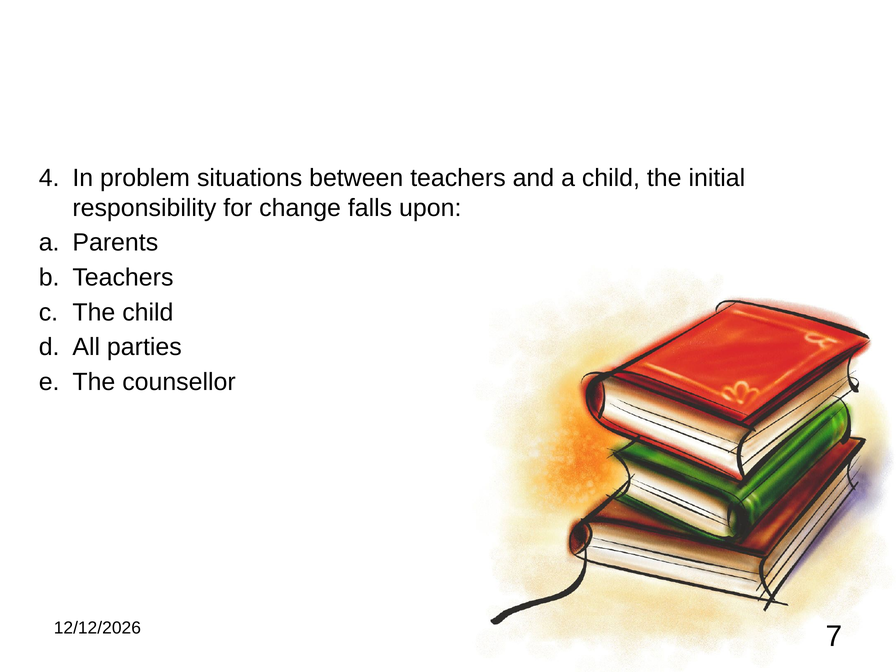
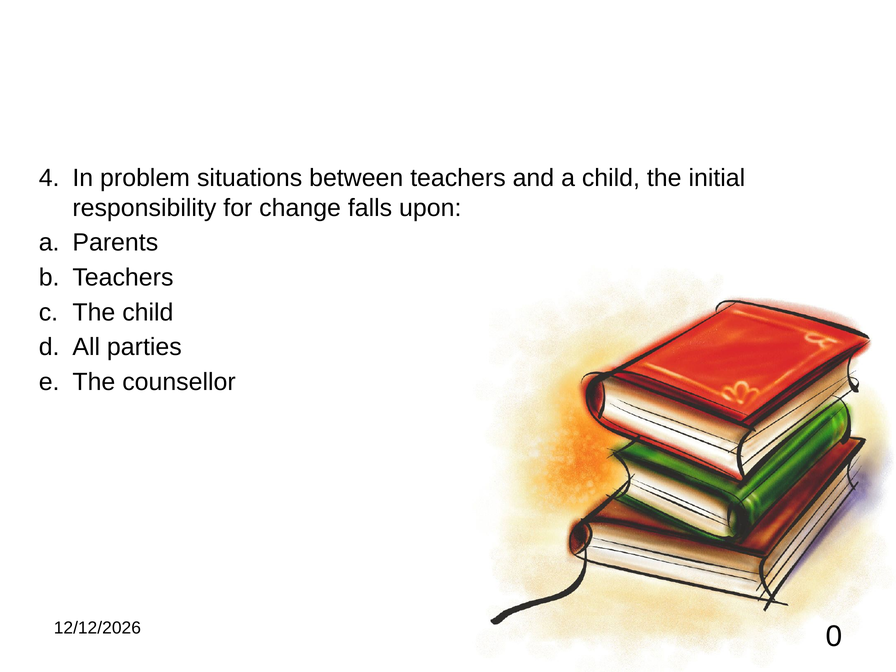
7: 7 -> 0 (834, 636)
